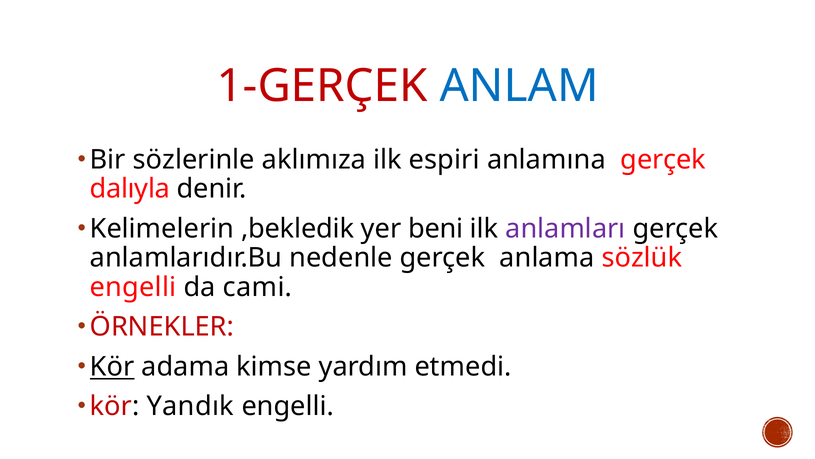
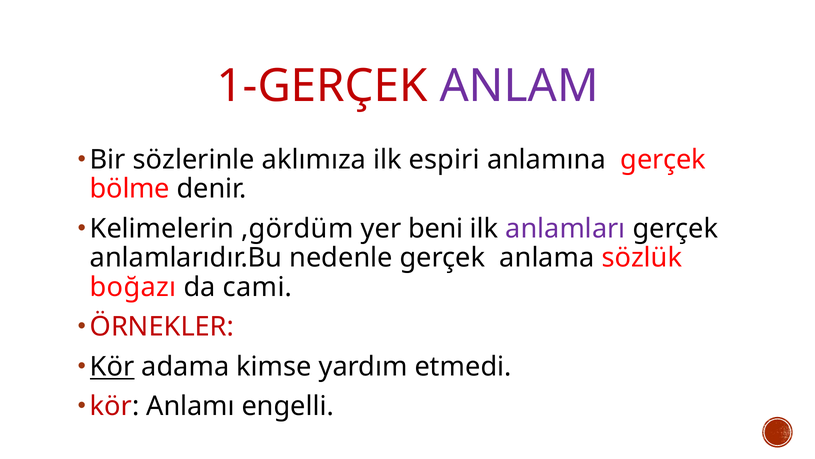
ANLAM colour: blue -> purple (519, 86)
dalıyla: dalıyla -> bölme (130, 189)
,bekledik: ,bekledik -> ,gördüm (297, 228)
engelli: engelli -> boğazı (133, 287)
Yandık: Yandık -> Anlamı (190, 406)
